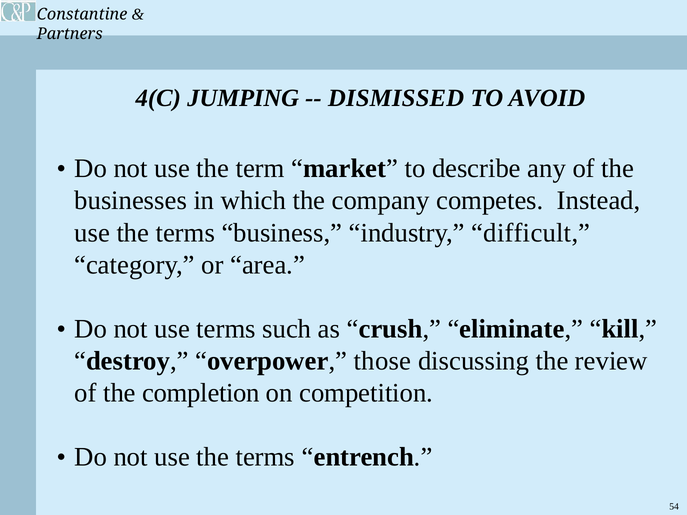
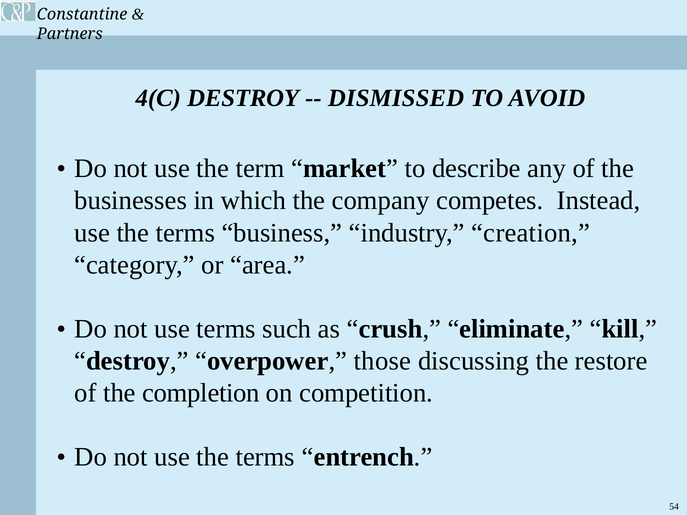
4(C JUMPING: JUMPING -> DESTROY (243, 98)
difficult: difficult -> creation (531, 233)
review: review -> restore (611, 361)
